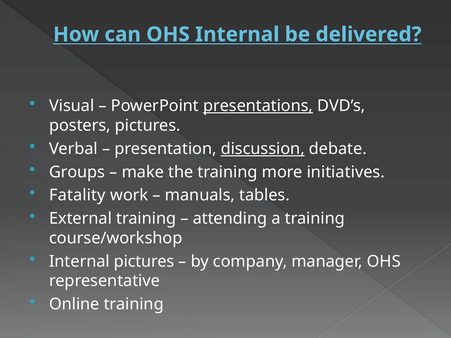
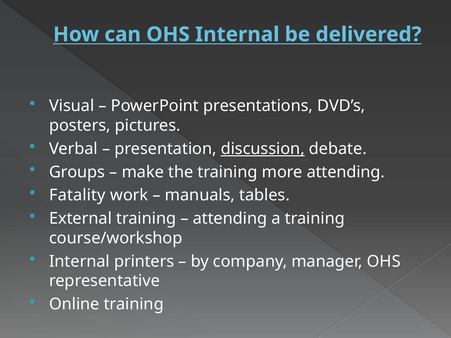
presentations underline: present -> none (258, 106)
more initiatives: initiatives -> attending (346, 172)
Internal pictures: pictures -> printers (144, 262)
